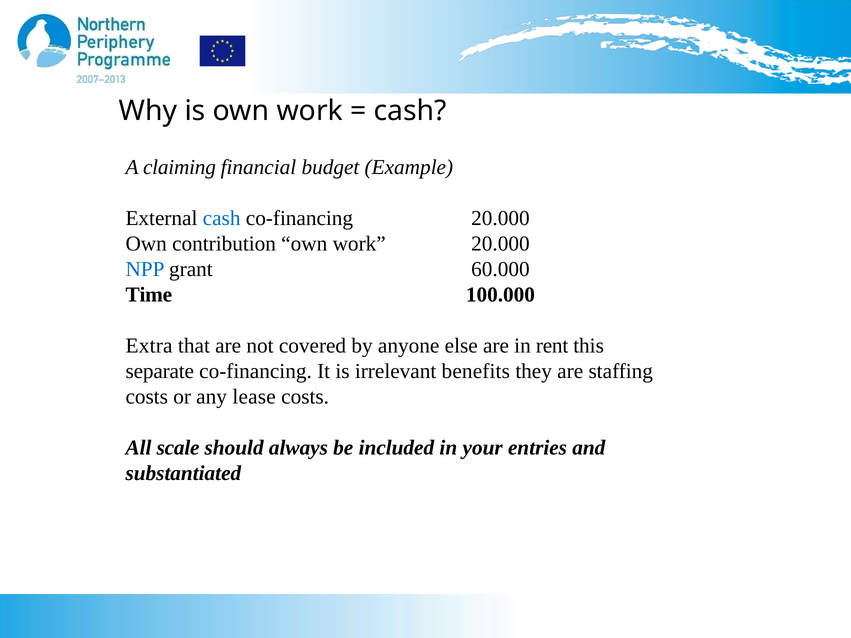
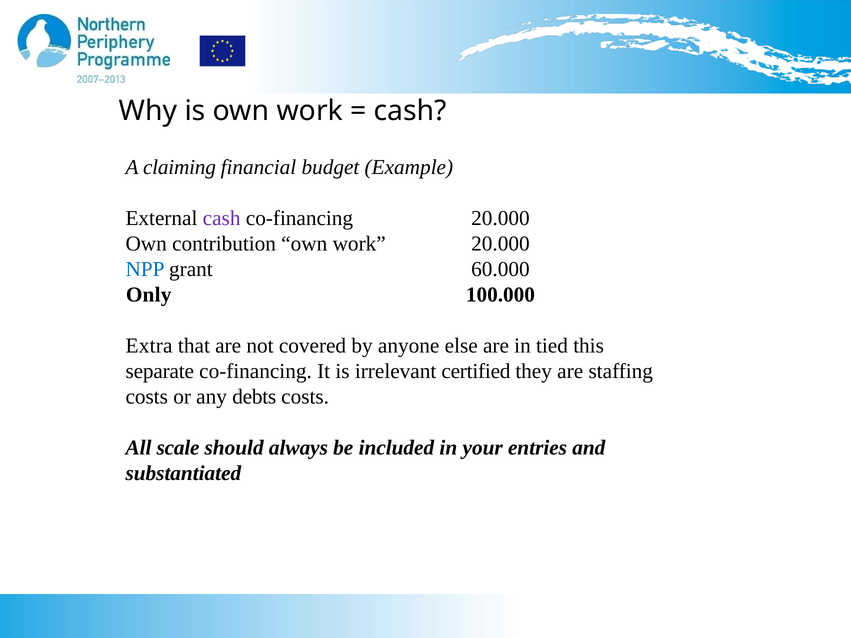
cash colour: blue -> purple (222, 218)
Time: Time -> Only (149, 295)
rent: rent -> tied (552, 346)
benefits: benefits -> certified (476, 371)
lease: lease -> debts (254, 397)
